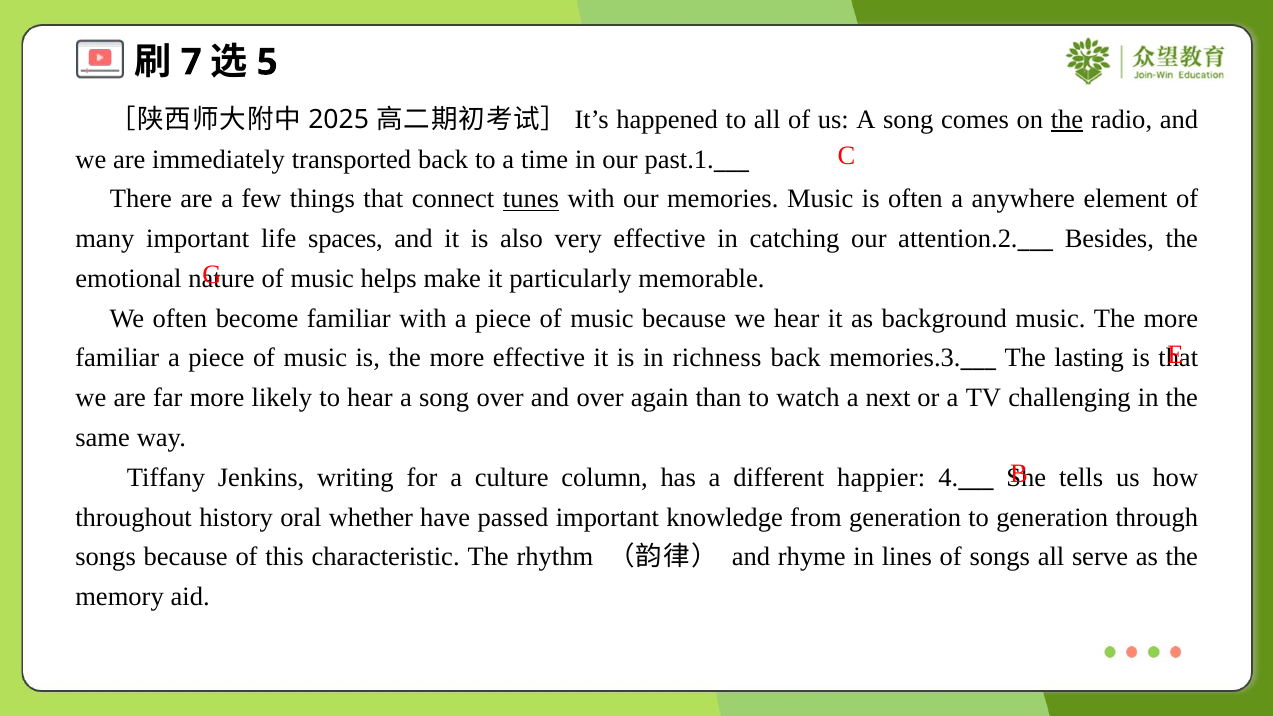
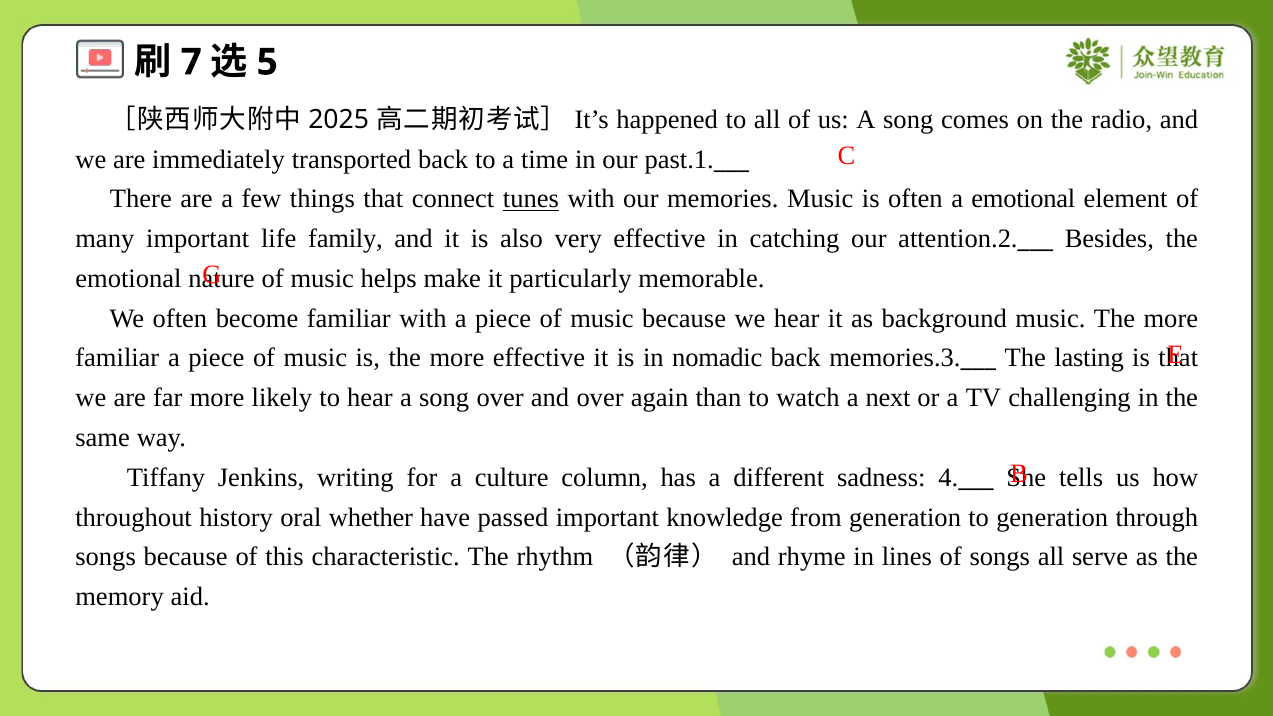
the underline: present -> none (1067, 120)
a anywhere: anywhere -> emotional (1023, 199)
spaces: spaces -> family (346, 239)
richness: richness -> nomadic (717, 358)
happier: happier -> sadness (881, 478)
